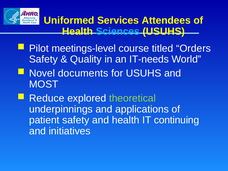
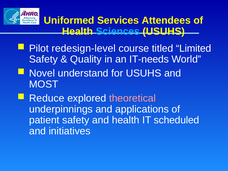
meetings-level: meetings-level -> redesign-level (84, 48)
Orders: Orders -> Limited (194, 48)
documents: documents -> understand (83, 73)
theoretical colour: light green -> pink (132, 98)
continuing: continuing -> scheduled (177, 120)
